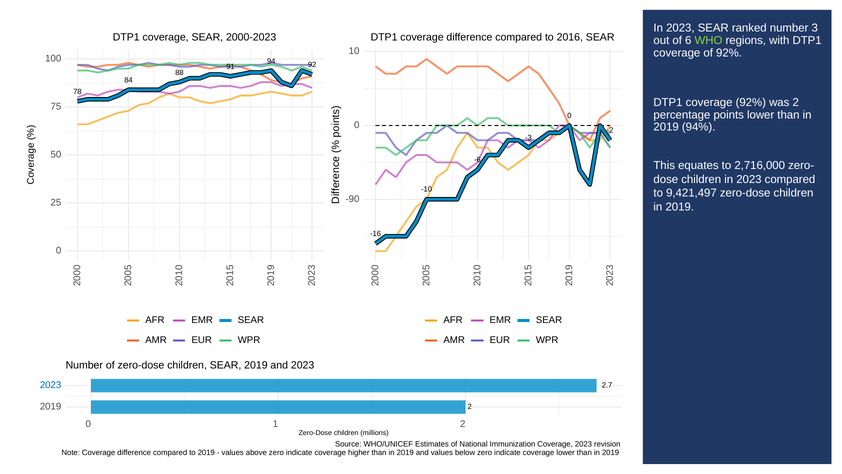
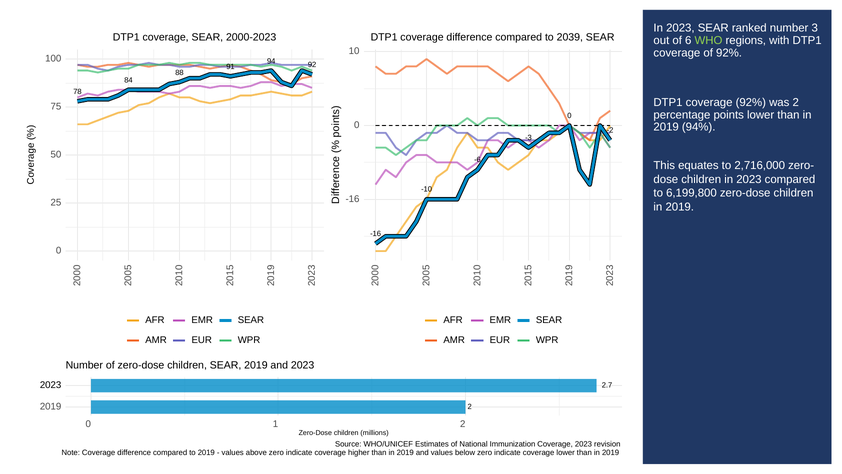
2016: 2016 -> 2039 (570, 37)
9,421,497: 9,421,497 -> 6,199,800 (691, 193)
-90: -90 -> -16 (352, 199)
2023 colour: blue -> black (51, 385)
